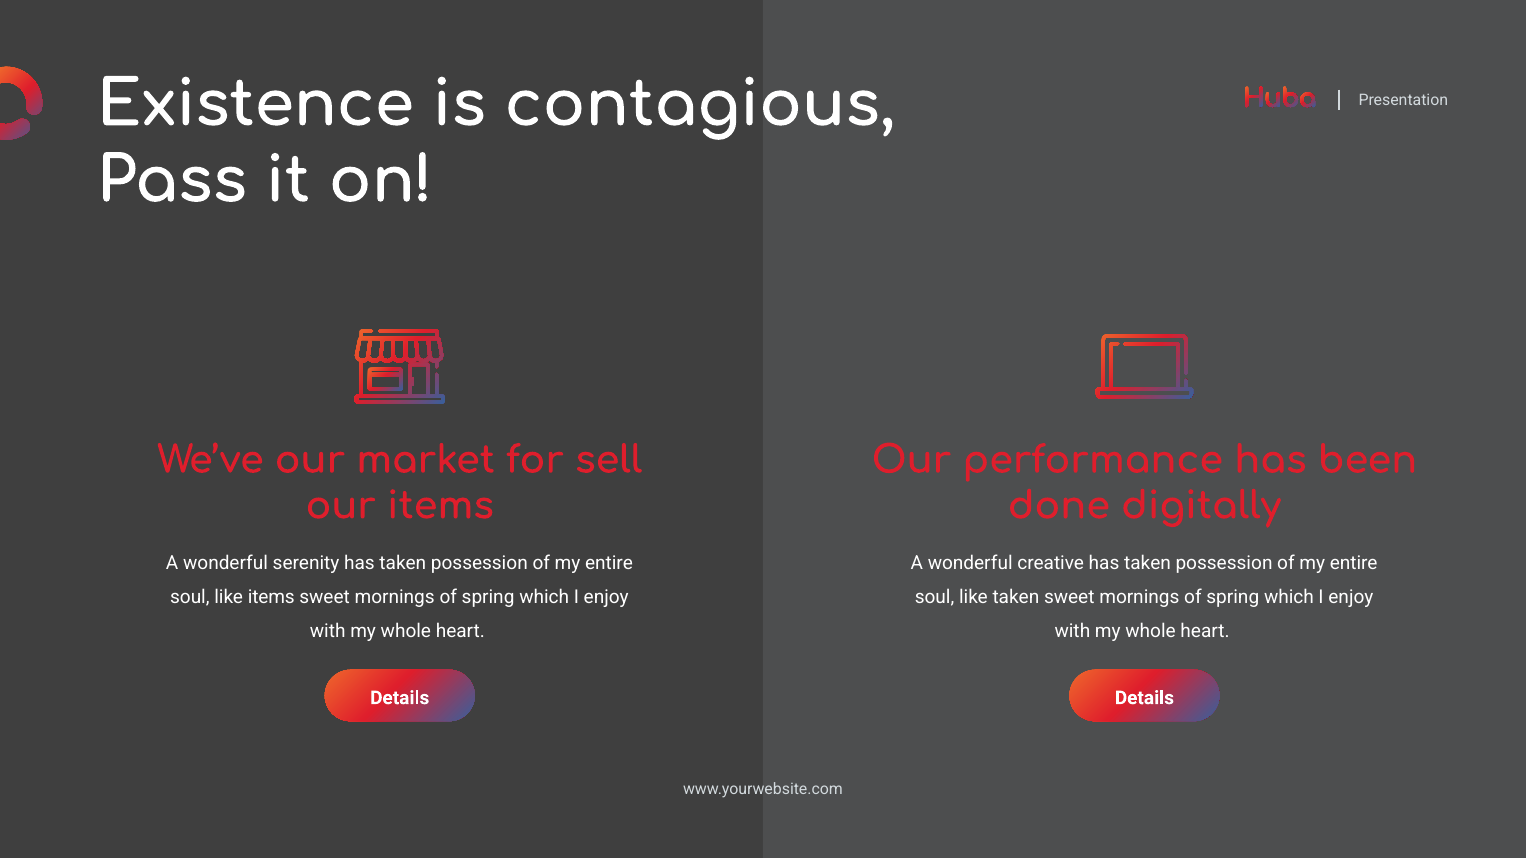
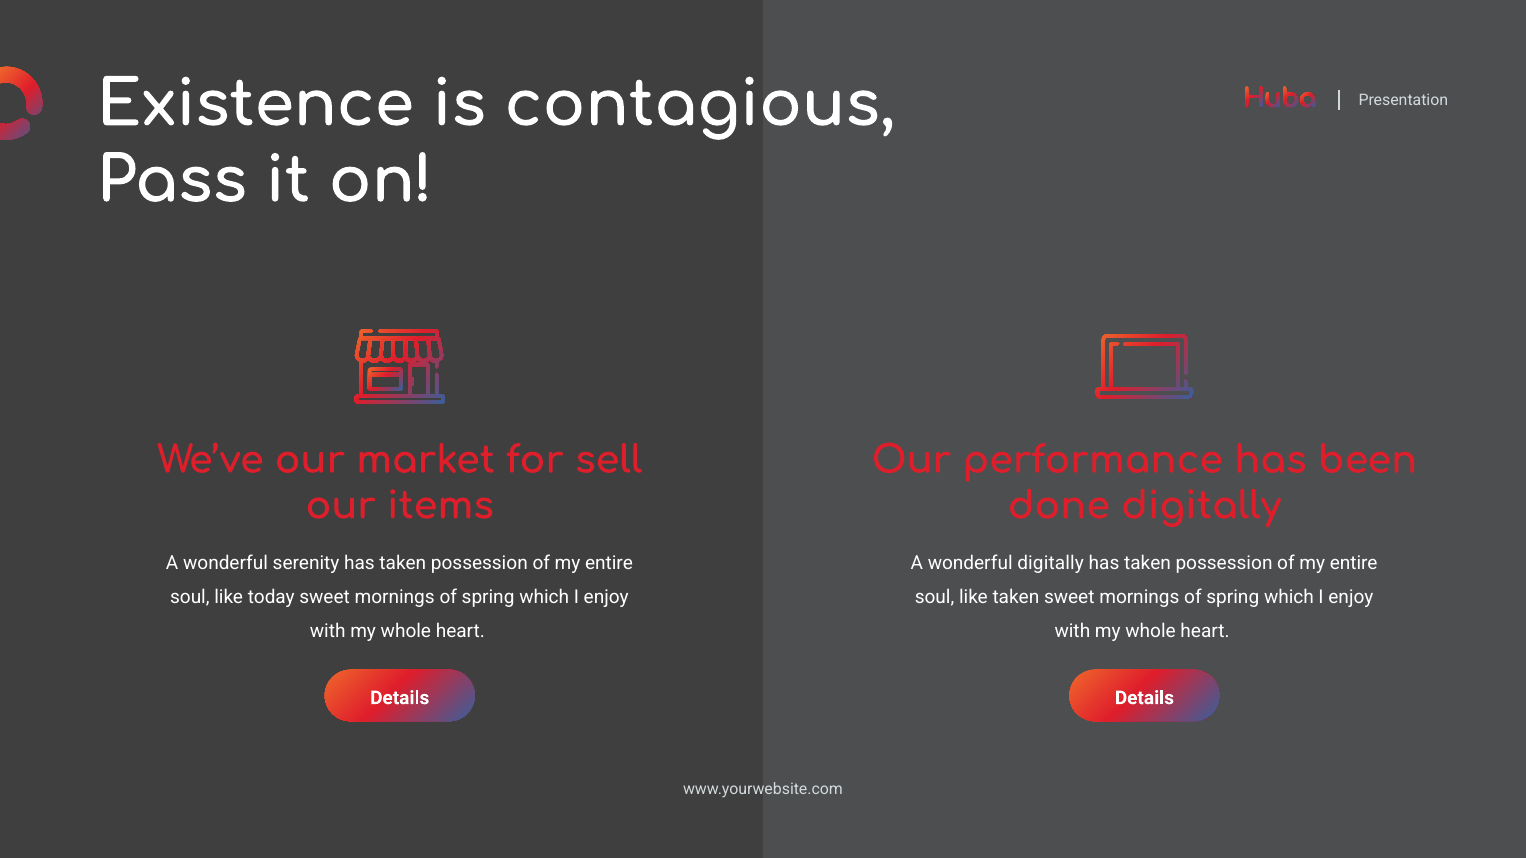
wonderful creative: creative -> digitally (1051, 563)
like items: items -> today (271, 597)
